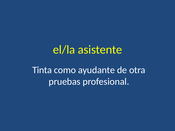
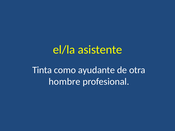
pruebas: pruebas -> hombre (65, 82)
